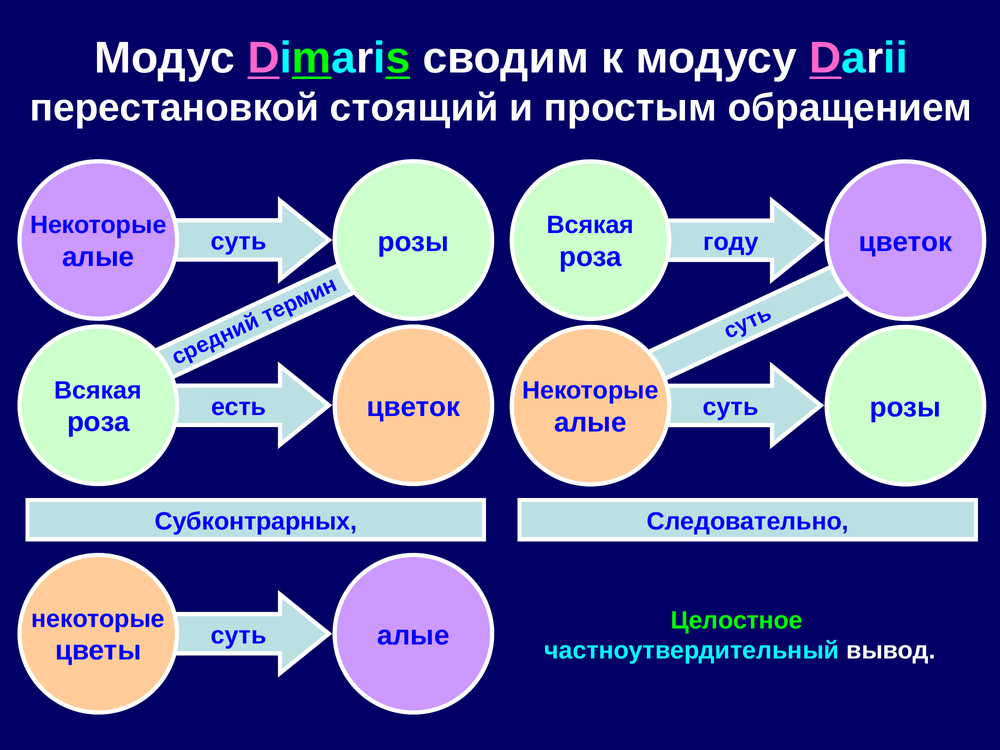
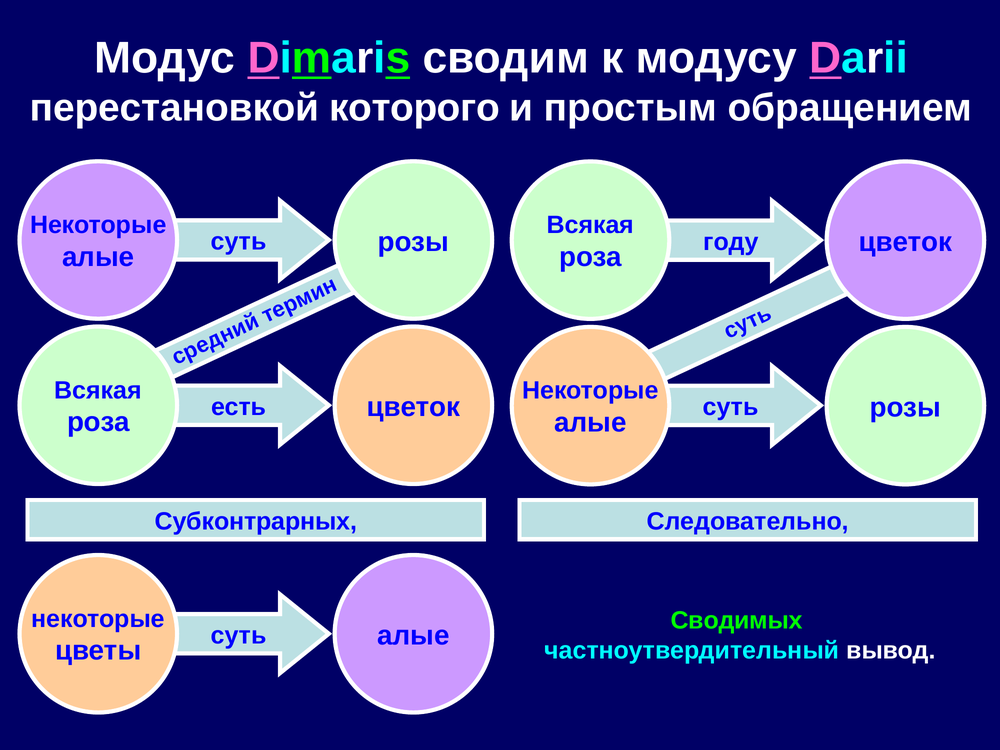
стоящий: стоящий -> которого (415, 108)
Целостное: Целостное -> Сводимых (737, 621)
